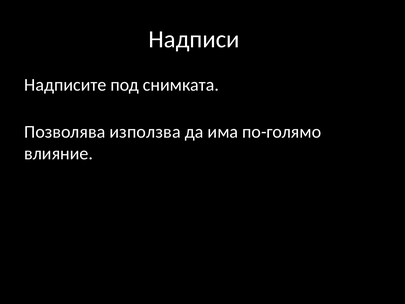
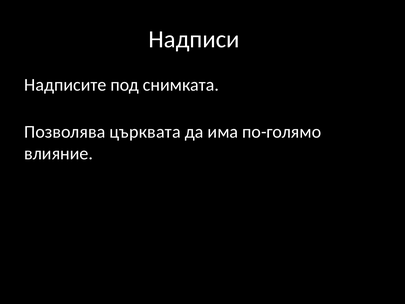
използва: използва -> църквата (145, 132)
